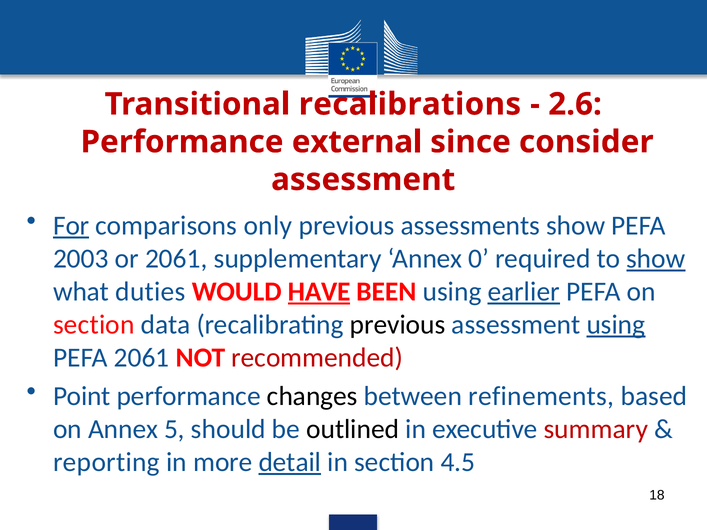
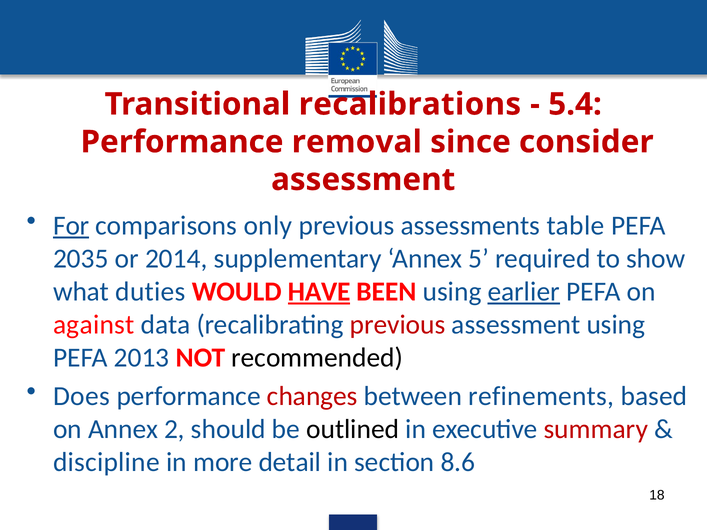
2.6: 2.6 -> 5.4 (575, 104)
external: external -> removal (357, 142)
assessments show: show -> table (575, 226)
2003: 2003 -> 2035 (81, 259)
or 2061: 2061 -> 2014 (176, 259)
0: 0 -> 5 (479, 259)
show underline: present -> none (656, 259)
section: section -> against (94, 325)
previous colour: black -> red (398, 325)
using underline: present -> none (616, 325)
PEFA 2061: 2061 -> 2013 (142, 358)
recommended colour: red -> black (317, 358)
Point: Point -> Does (82, 396)
changes colour: black -> red (312, 396)
5: 5 -> 2 (174, 429)
reporting: reporting -> discipline (106, 462)
detail underline: present -> none (290, 462)
4.5: 4.5 -> 8.6 (458, 462)
